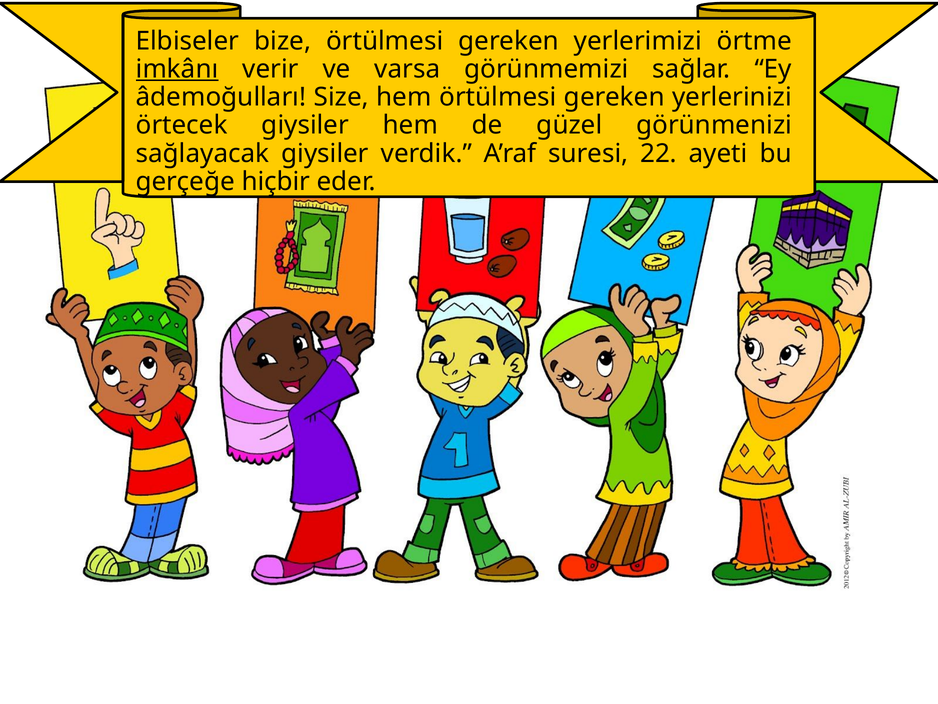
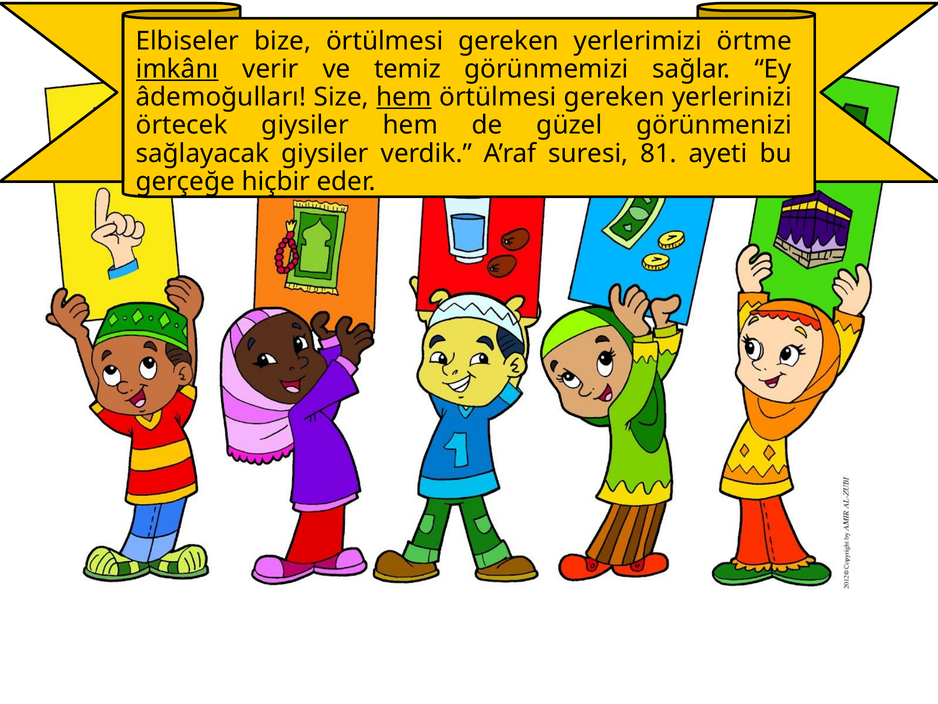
varsa: varsa -> temiz (408, 69)
hem underline: none -> present (404, 97)
22: 22 -> 81 (659, 153)
